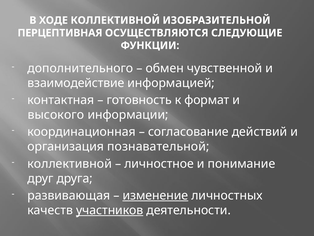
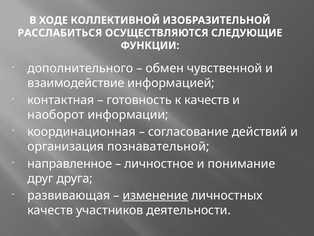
ПЕРЦЕПТИВНАЯ: ПЕРЦЕПТИВНАЯ -> РАССЛАБИТЬСЯ (60, 33)
к формат: формат -> качеств (207, 100)
высокого: высокого -> наоборот (56, 115)
коллективной: коллективной -> направленное (70, 163)
участников underline: present -> none (110, 210)
